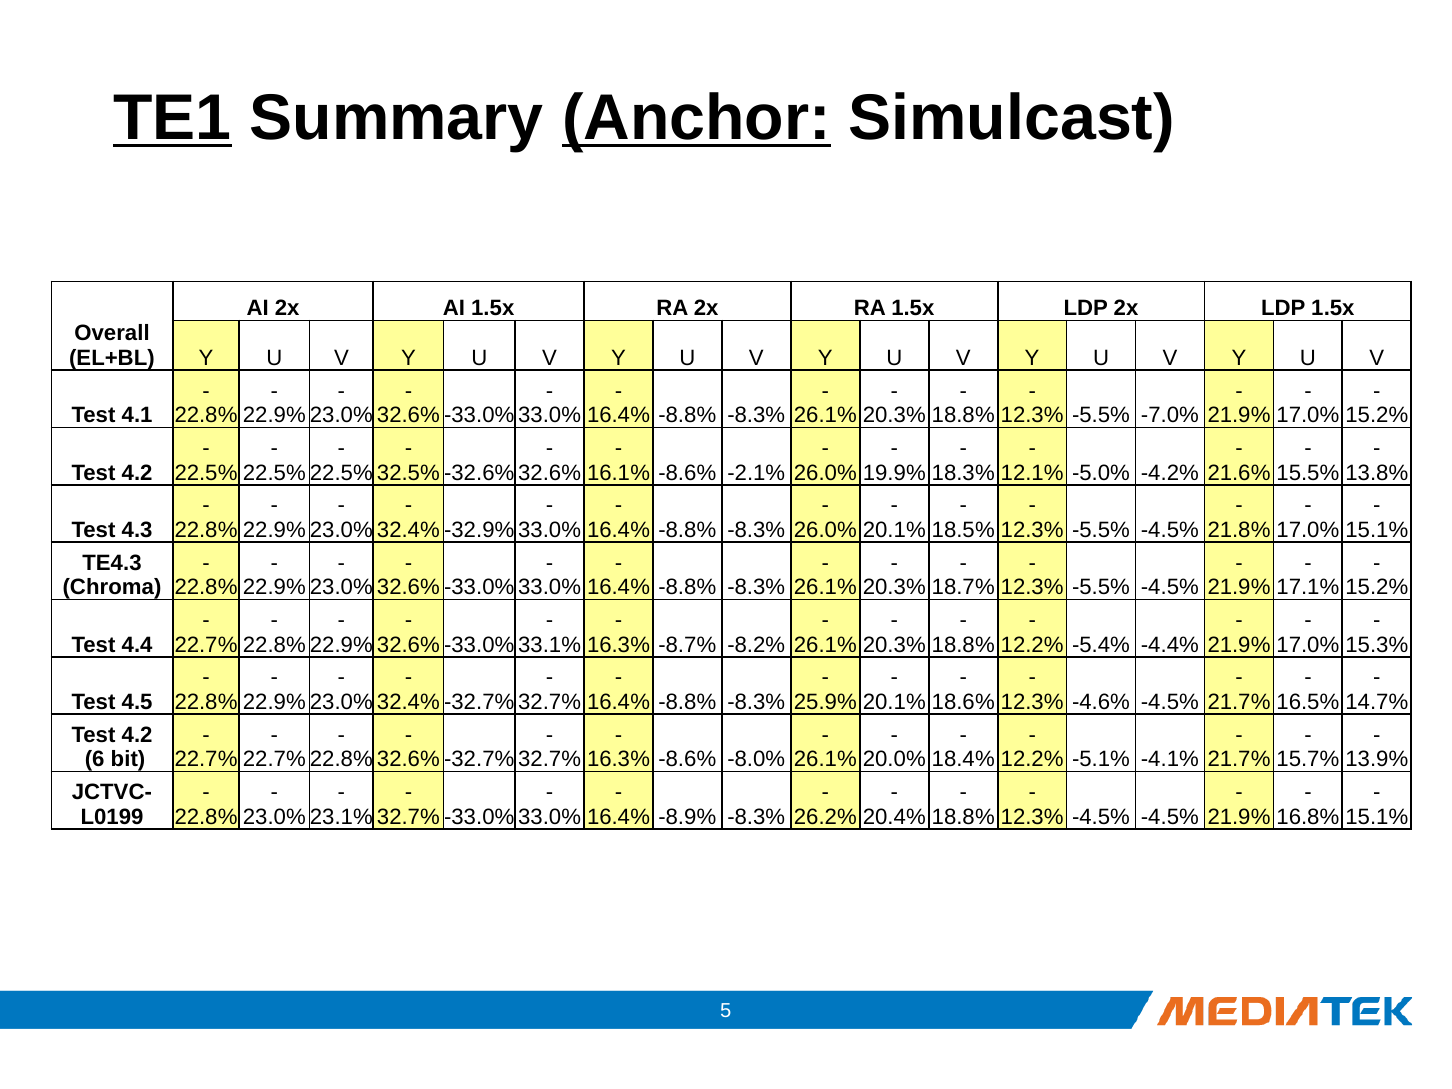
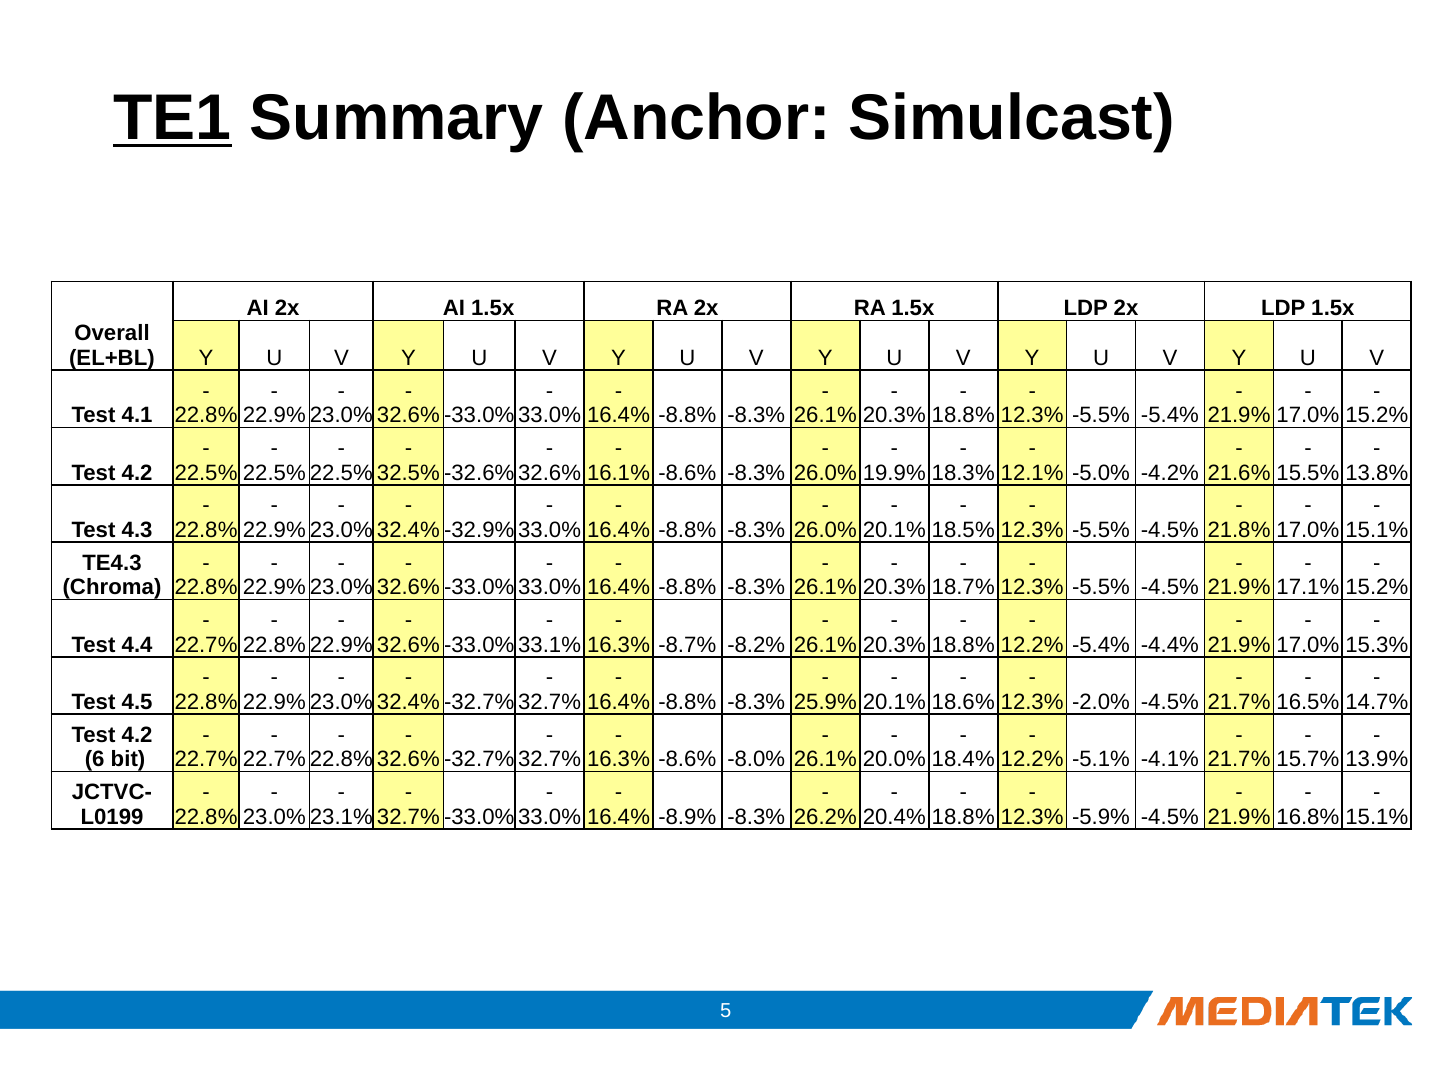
Anchor underline: present -> none (696, 118)
-5.5% -7.0%: -7.0% -> -5.4% (1170, 415)
-8.6% -2.1%: -2.1% -> -8.3% (756, 473)
-4.6%: -4.6% -> -2.0% (1101, 702)
-4.5%: -4.5% -> -5.9% (1101, 817)
